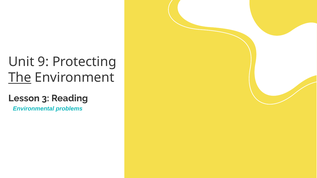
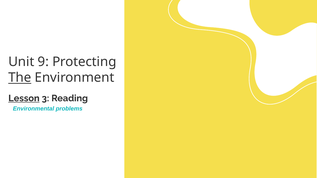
Lesson underline: none -> present (24, 98)
